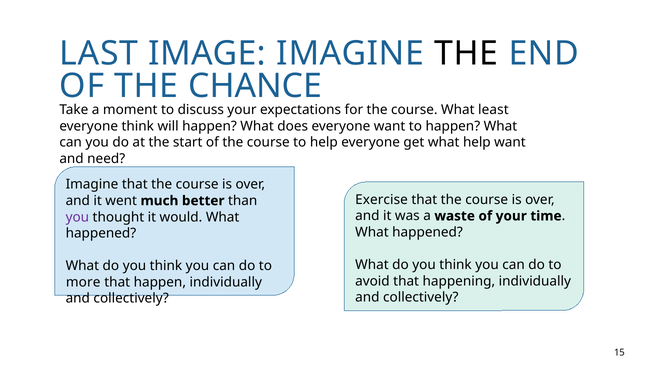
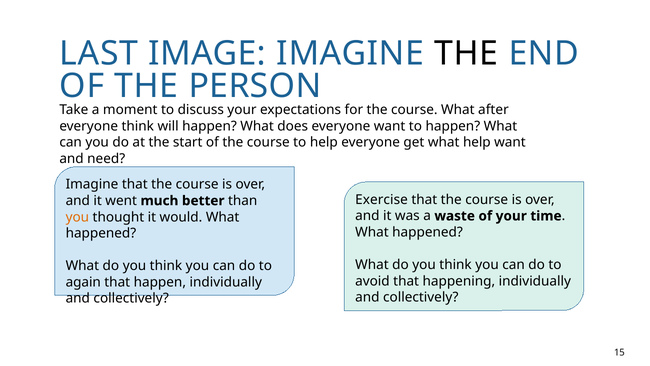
CHANCE: CHANCE -> PERSON (255, 86)
least: least -> after (493, 110)
you colour: purple -> orange (77, 217)
more: more -> again (83, 282)
